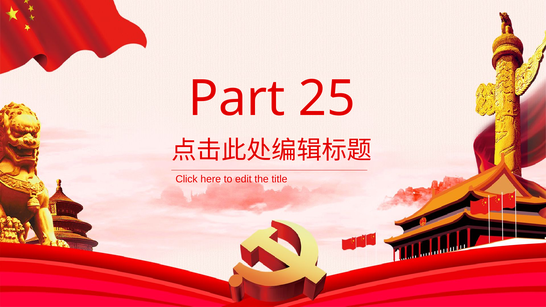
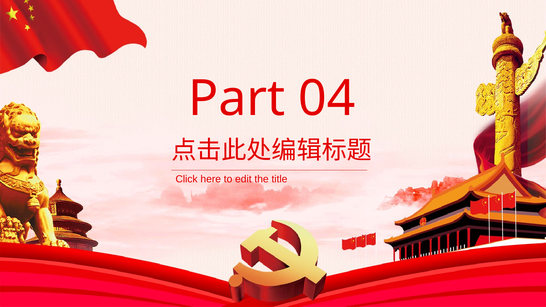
25: 25 -> 04 (327, 99)
